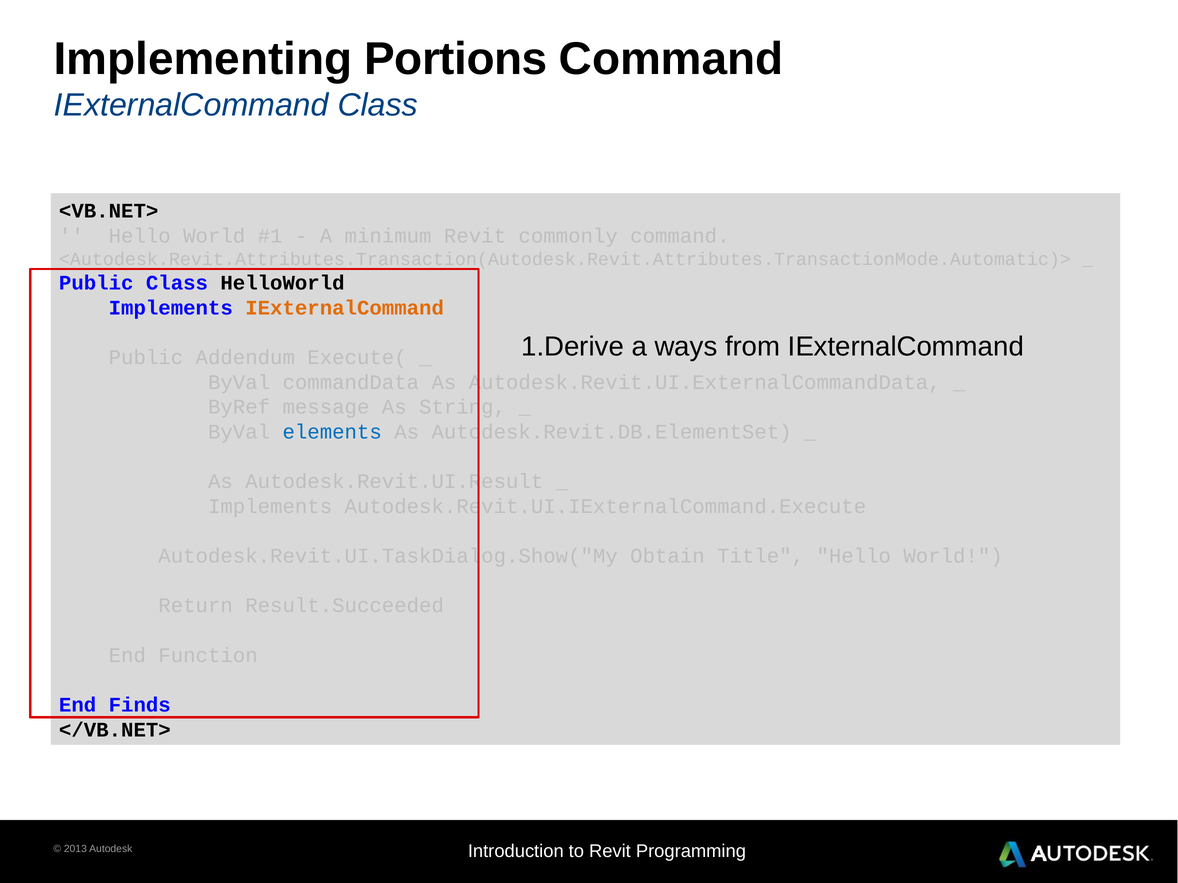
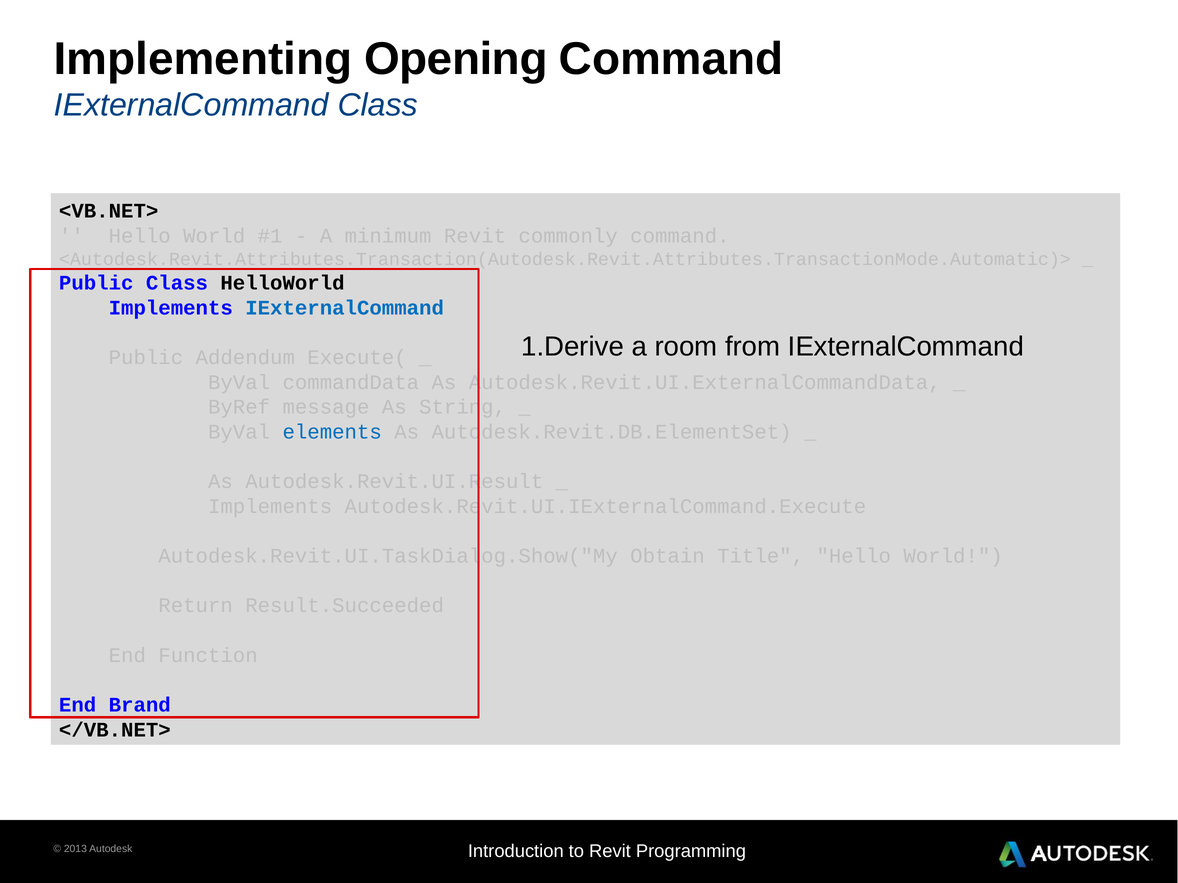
Portions: Portions -> Opening (456, 59)
IExternalCommand colour: orange -> blue (345, 308)
ways: ways -> room (686, 347)
Finds: Finds -> Brand (140, 705)
